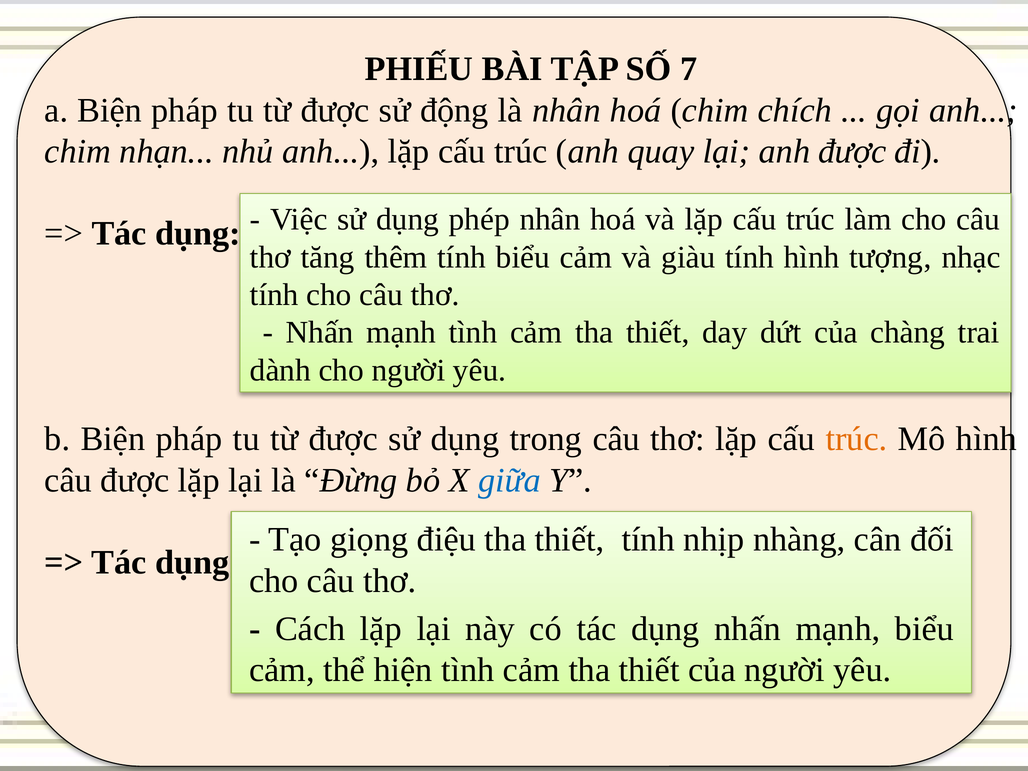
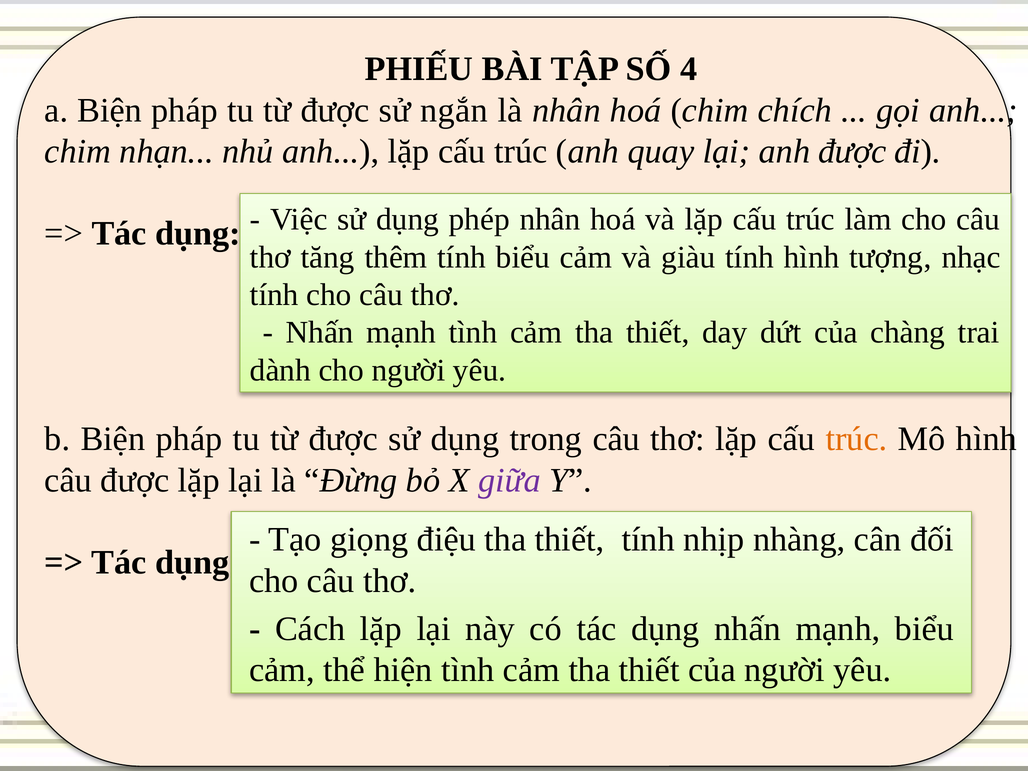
7: 7 -> 4 (689, 69)
động: động -> ngắn (454, 110)
giữa colour: blue -> purple (509, 480)
